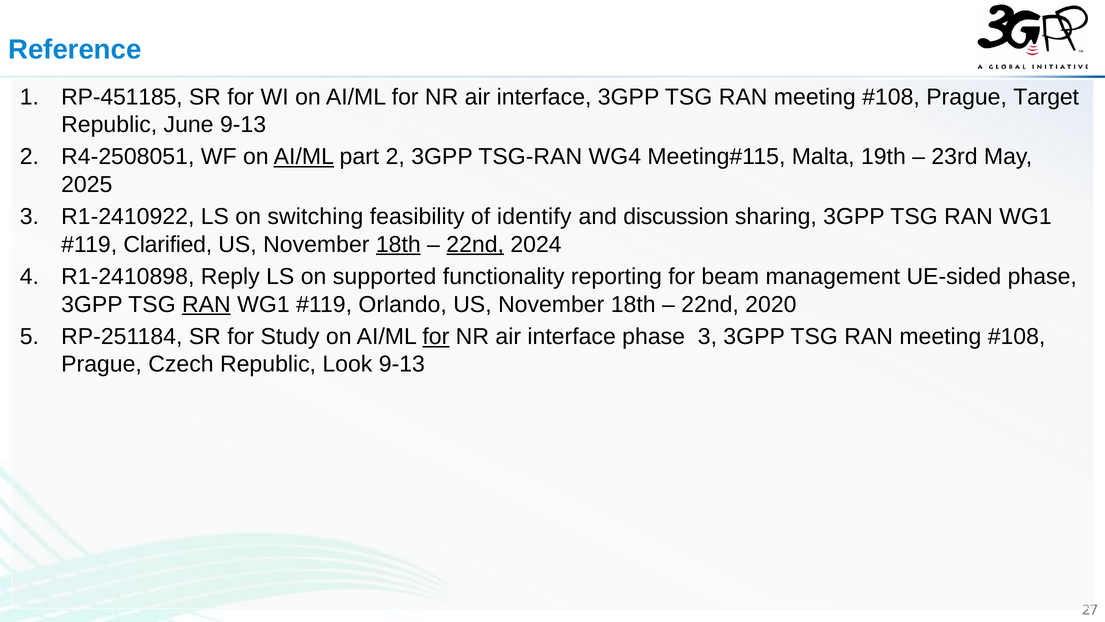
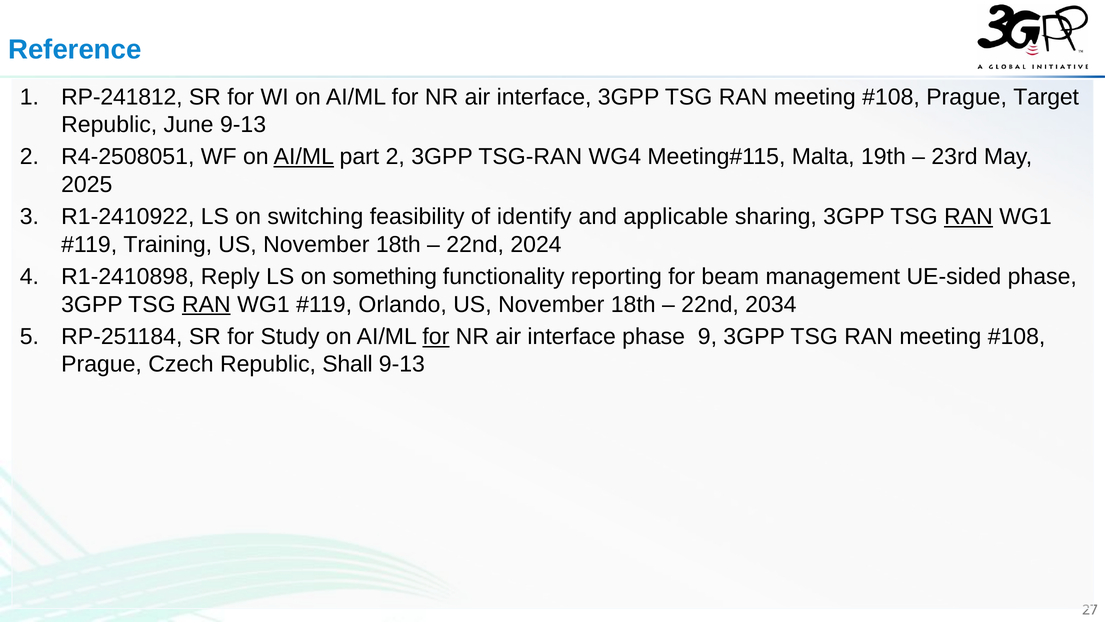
RP-451185: RP-451185 -> RP-241812 (122, 97)
discussion: discussion -> applicable (676, 217)
RAN underline: none -> present (968, 217)
Clarified: Clarified -> Training (168, 244)
18th underline: present -> none (398, 244)
22nd underline: present -> none (475, 244)
supported: supported -> something (385, 277)
2020: 2020 -> 2034 (771, 304)
phase 3: 3 -> 9 (707, 336)
Look: Look -> Shall (348, 364)
